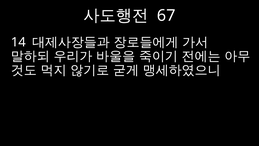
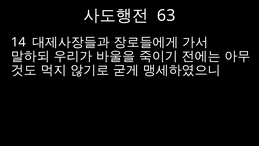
67: 67 -> 63 (166, 16)
